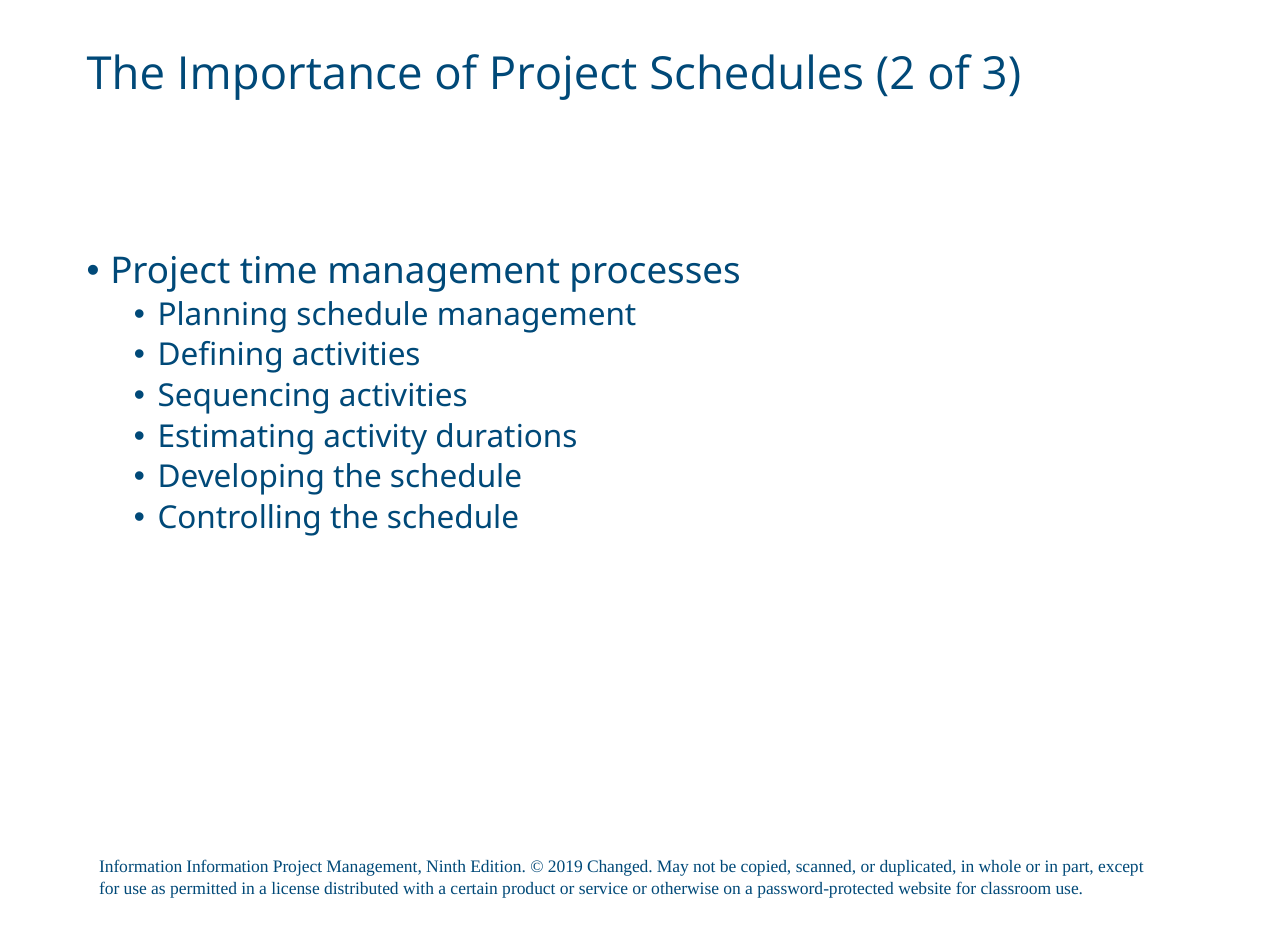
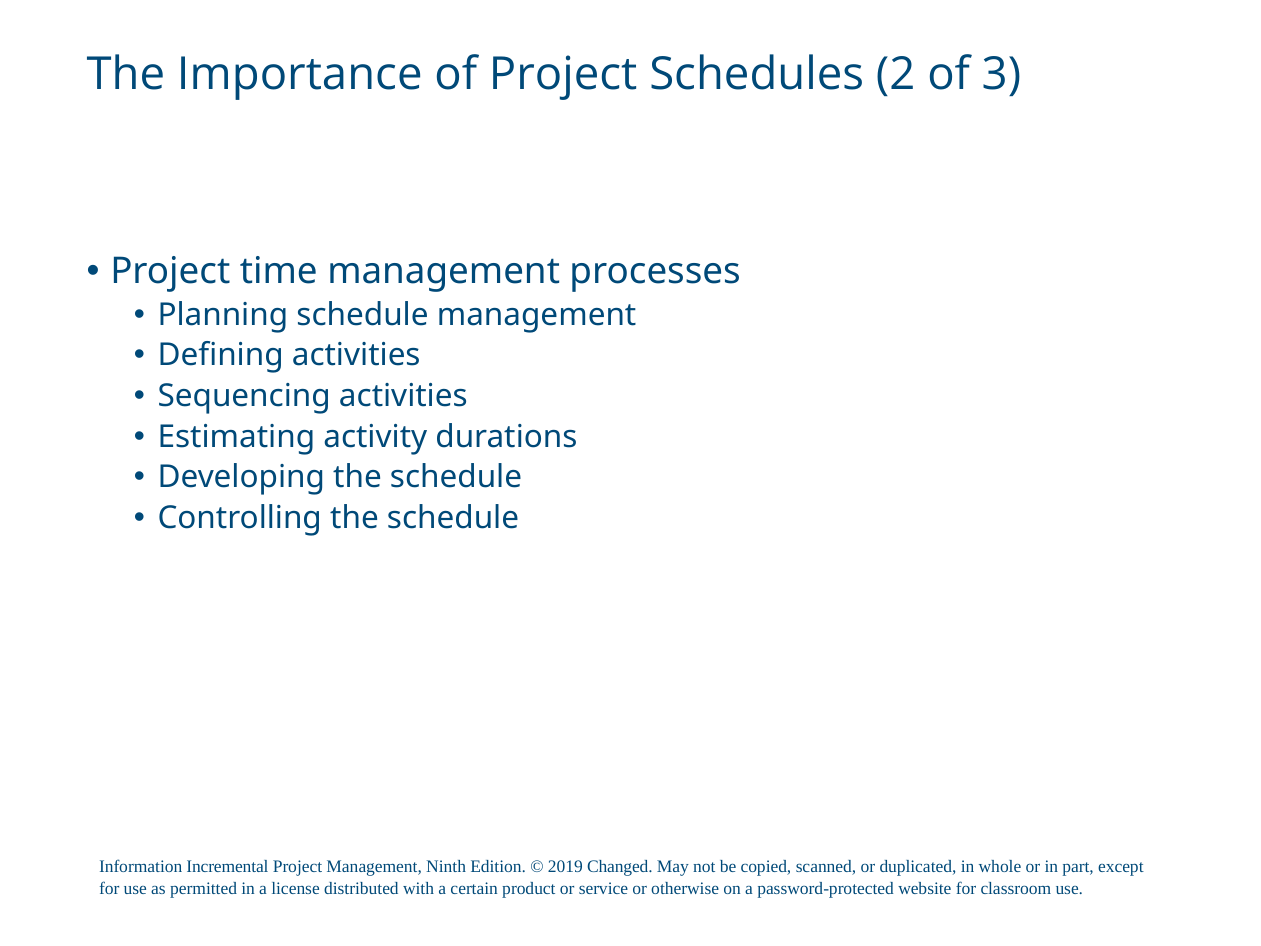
Information Information: Information -> Incremental (227, 867)
